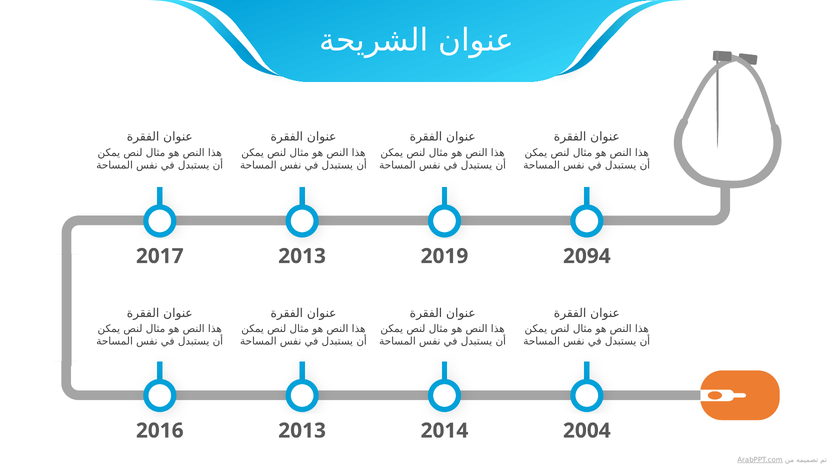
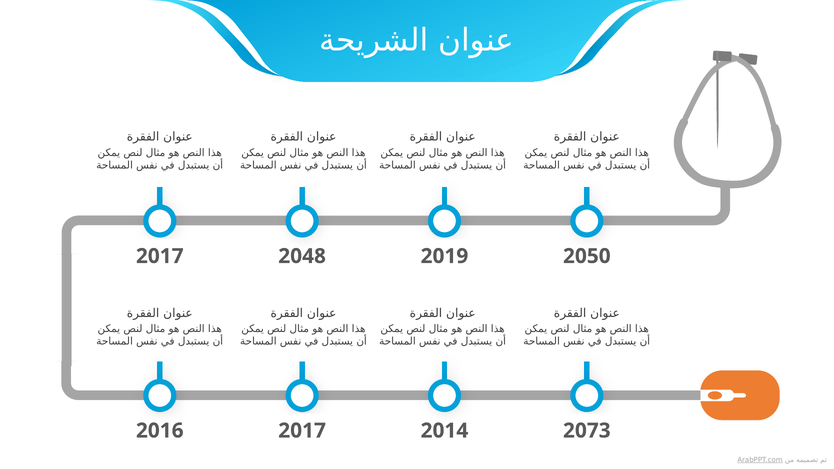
2013: 2013 -> 2048 (302, 256)
2094: 2094 -> 2050 (587, 256)
2013: 2013 -> 2017 (302, 431)
2004: 2004 -> 2073 (587, 431)
